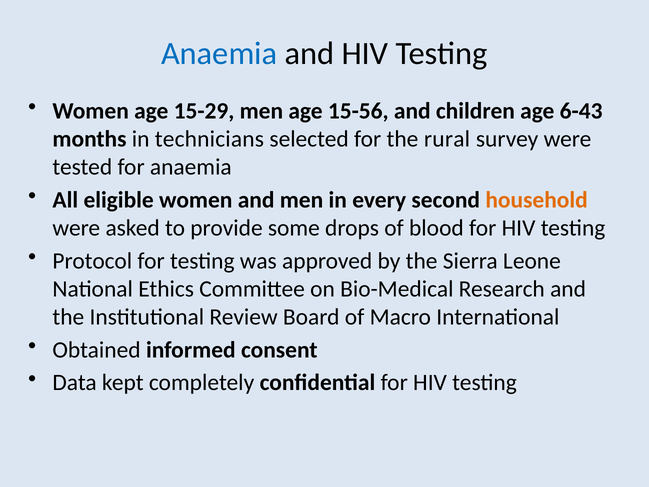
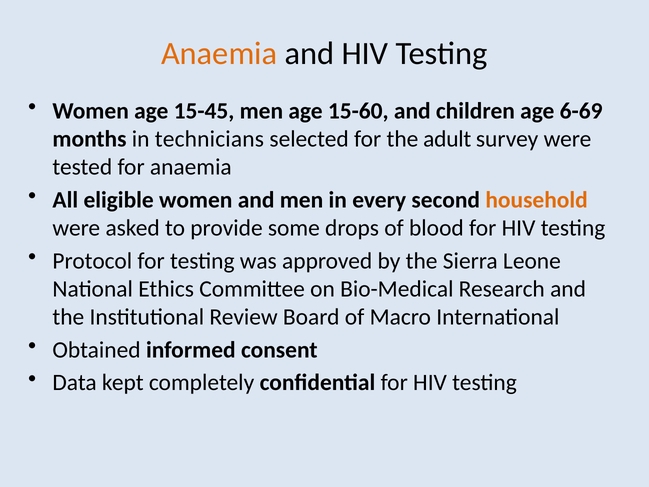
Anaemia colour: blue -> orange (219, 54)
15-29: 15-29 -> 15-45 (204, 111)
15-56: 15-56 -> 15-60 (358, 111)
6-43: 6-43 -> 6-69 (581, 111)
rural: rural -> adult (447, 139)
